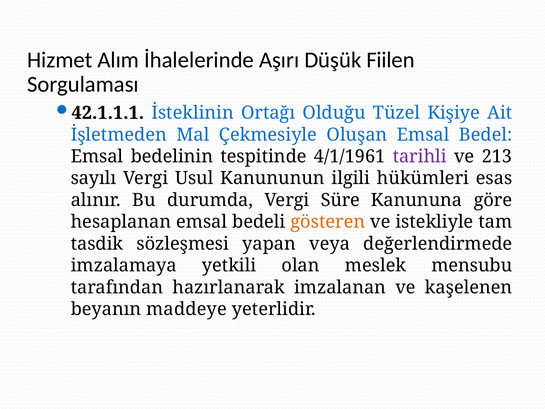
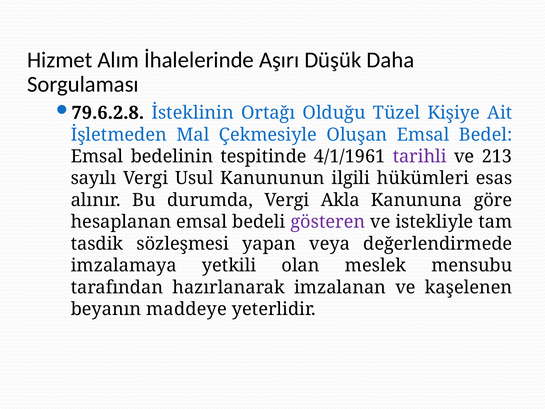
Fiilen: Fiilen -> Daha (390, 60)
42.1.1.1: 42.1.1.1 -> 79.6.2.8 (108, 113)
Süre: Süre -> Akla (340, 200)
gösteren colour: orange -> purple (328, 222)
